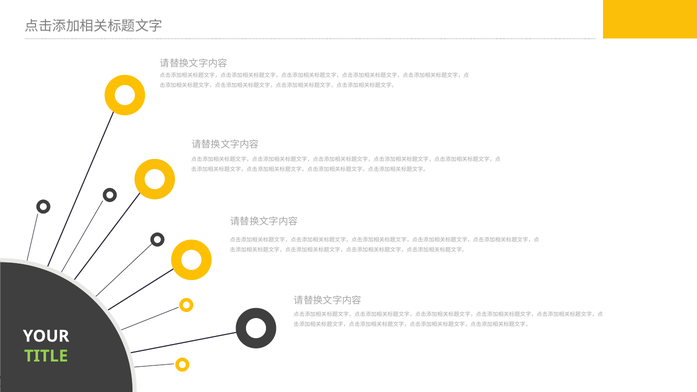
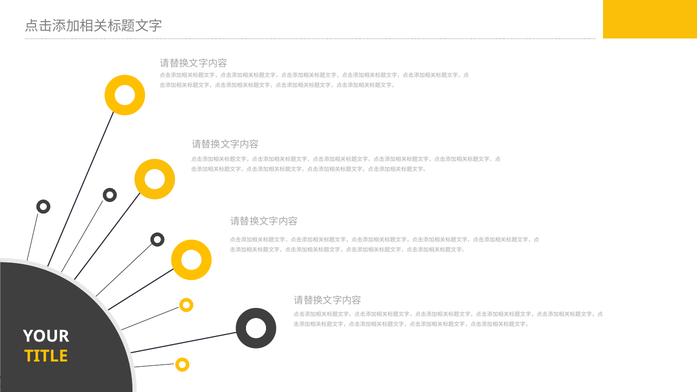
TITLE colour: light green -> yellow (46, 356)
